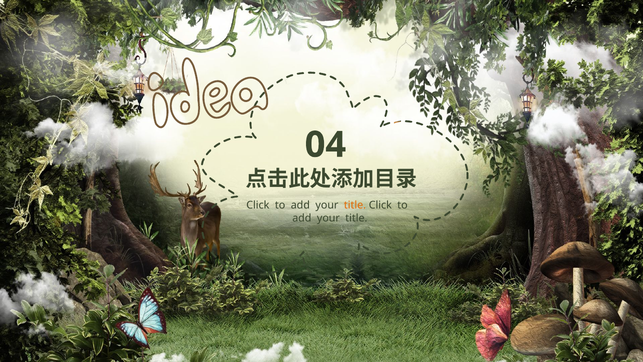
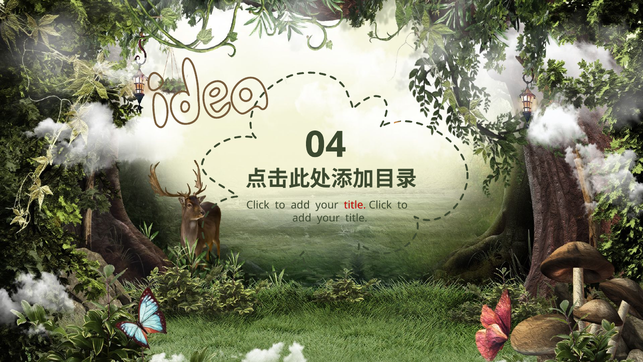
title colour: orange -> red (355, 205)
